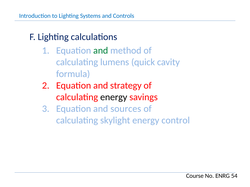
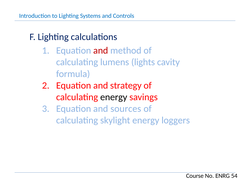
and colour: green -> red (101, 51)
quick: quick -> lights (143, 62)
control: control -> loggers (176, 121)
